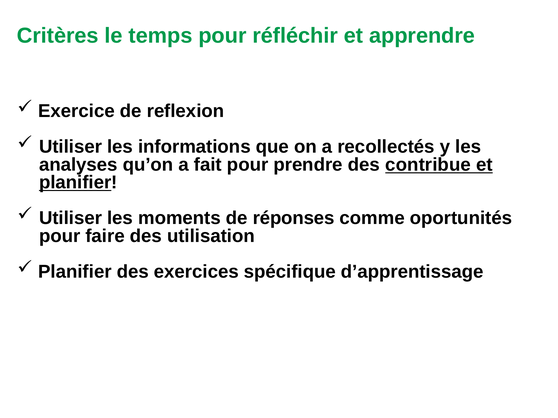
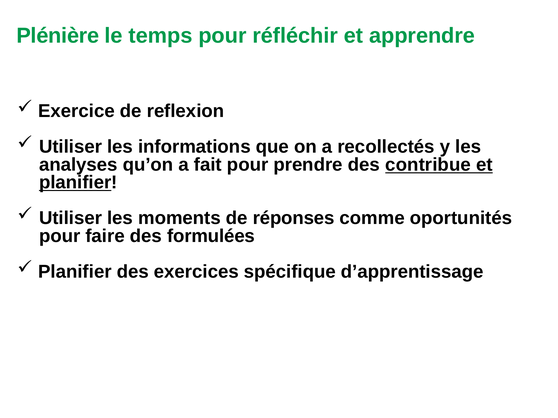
Critères: Critères -> Plénière (58, 36)
utilisation: utilisation -> formulées (211, 236)
